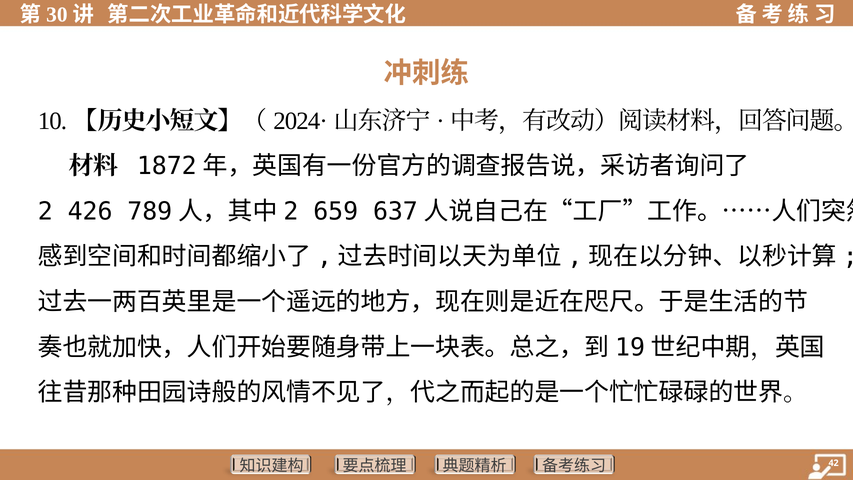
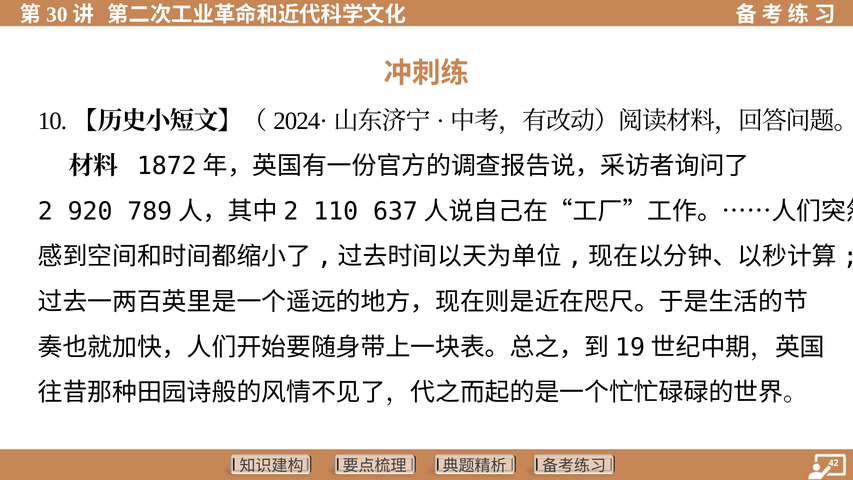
426: 426 -> 920 (90, 211)
659: 659 -> 110 (336, 211)
